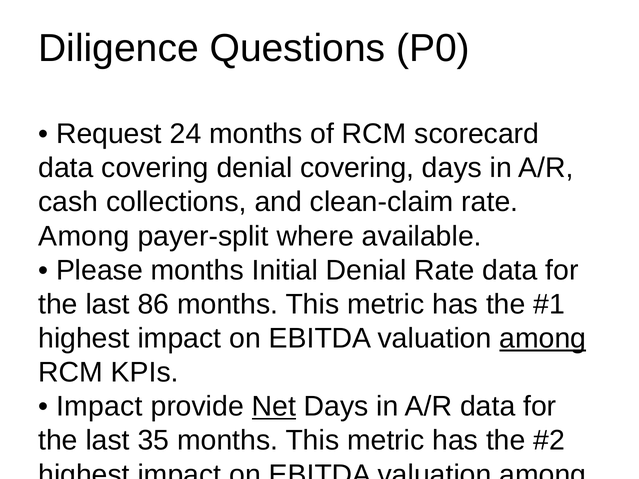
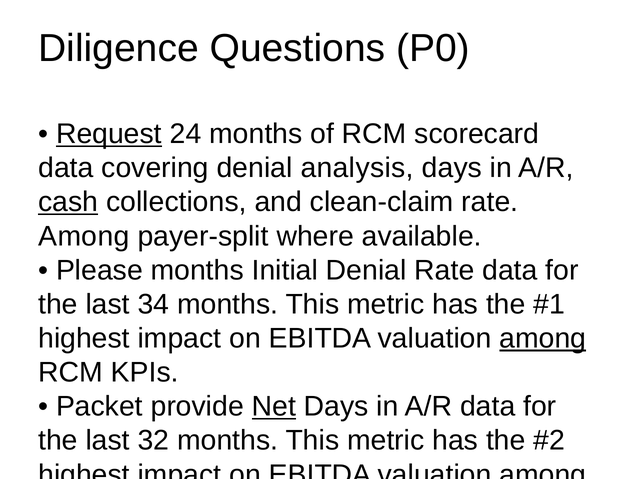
Request underline: none -> present (109, 134)
denial covering: covering -> analysis (357, 168)
cash underline: none -> present (68, 202)
86: 86 -> 34 (153, 304)
Impact: Impact -> Packet (99, 407)
35: 35 -> 32 (153, 441)
